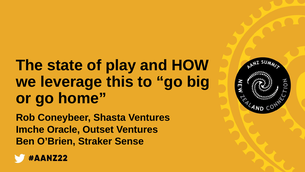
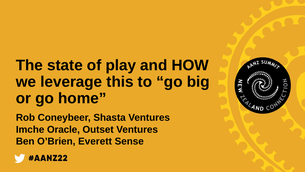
Straker: Straker -> Everett (95, 141)
